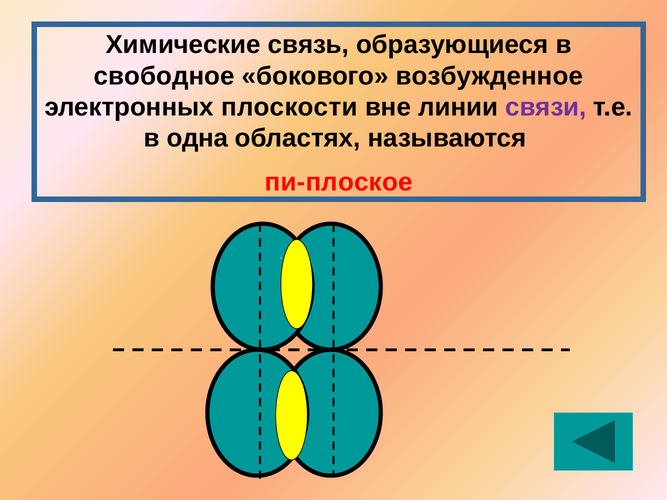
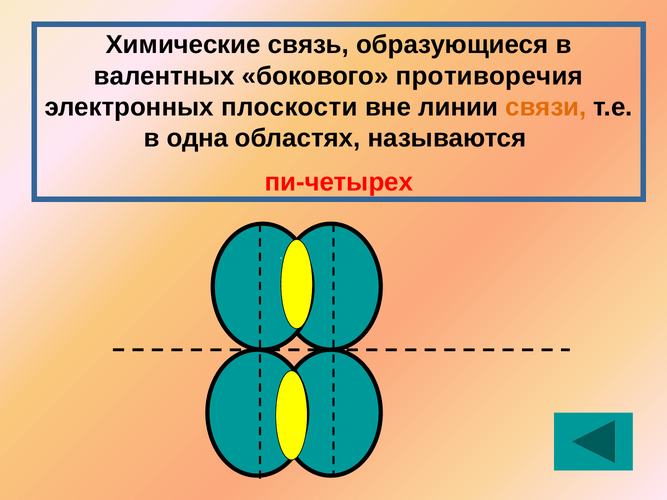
свободное: свободное -> валентных (164, 76)
возбужденное: возбужденное -> противоречия (489, 76)
связи colour: purple -> orange (546, 107)
пи-плоское: пи-плоское -> пи-четырех (339, 183)
